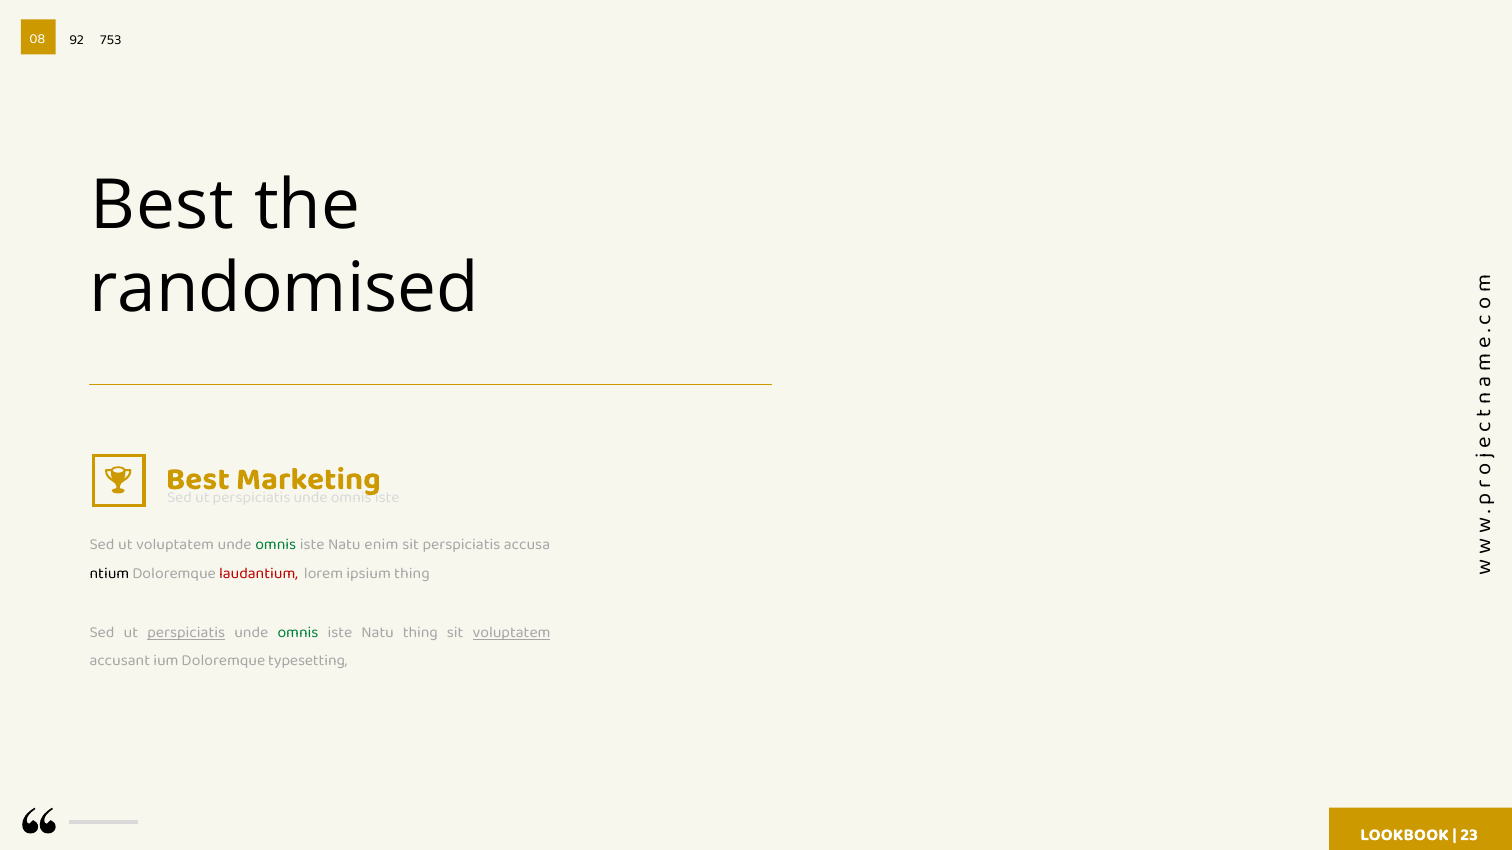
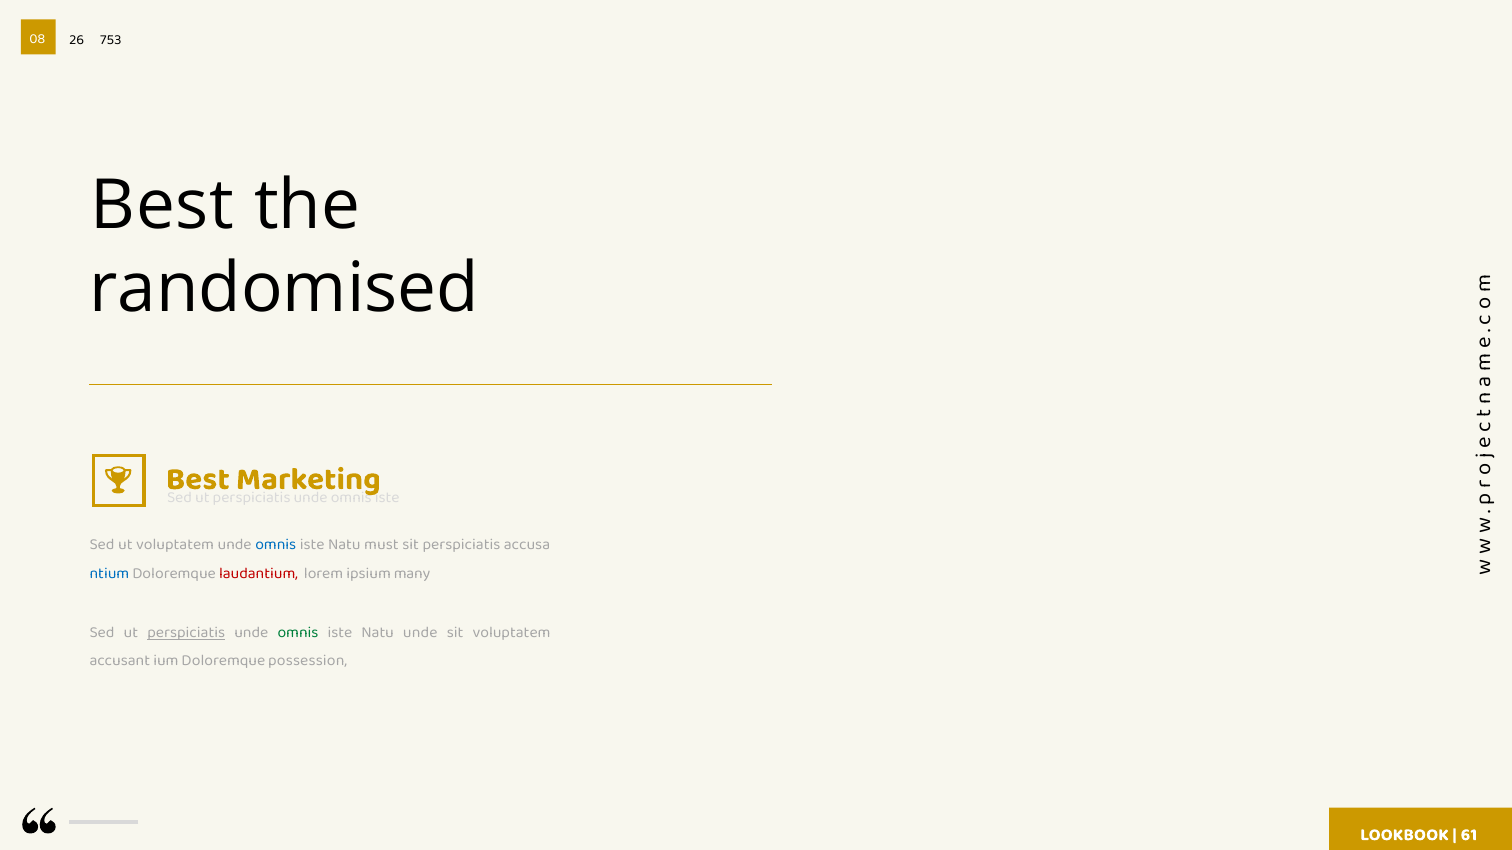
92: 92 -> 26 (77, 40)
omnis colour: green -> blue (276, 545)
enim: enim -> must (381, 545)
ntium colour: black -> blue (109, 573)
ipsium thing: thing -> many (412, 573)
Natu thing: thing -> unde (420, 633)
voluptatem underline: present -> none (512, 633)
typesetting: typesetting -> possession (308, 661)
23: 23 -> 61 (1469, 835)
